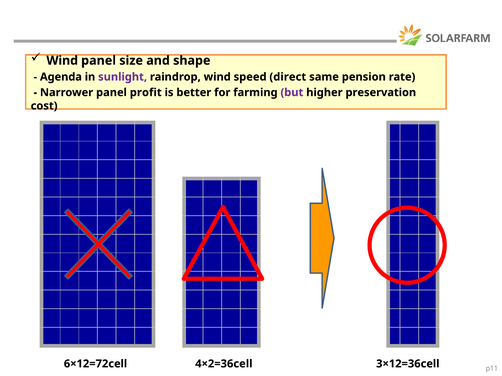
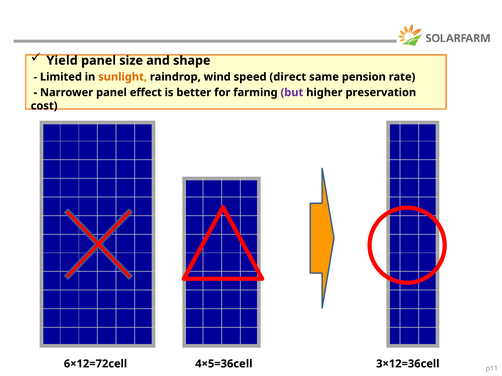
Wind: Wind -> Yield (62, 61)
Agenda: Agenda -> Limited (61, 77)
sunlight colour: purple -> orange (123, 77)
profit: profit -> effect (146, 93)
4×2=36cell: 4×2=36cell -> 4×5=36cell (224, 364)
